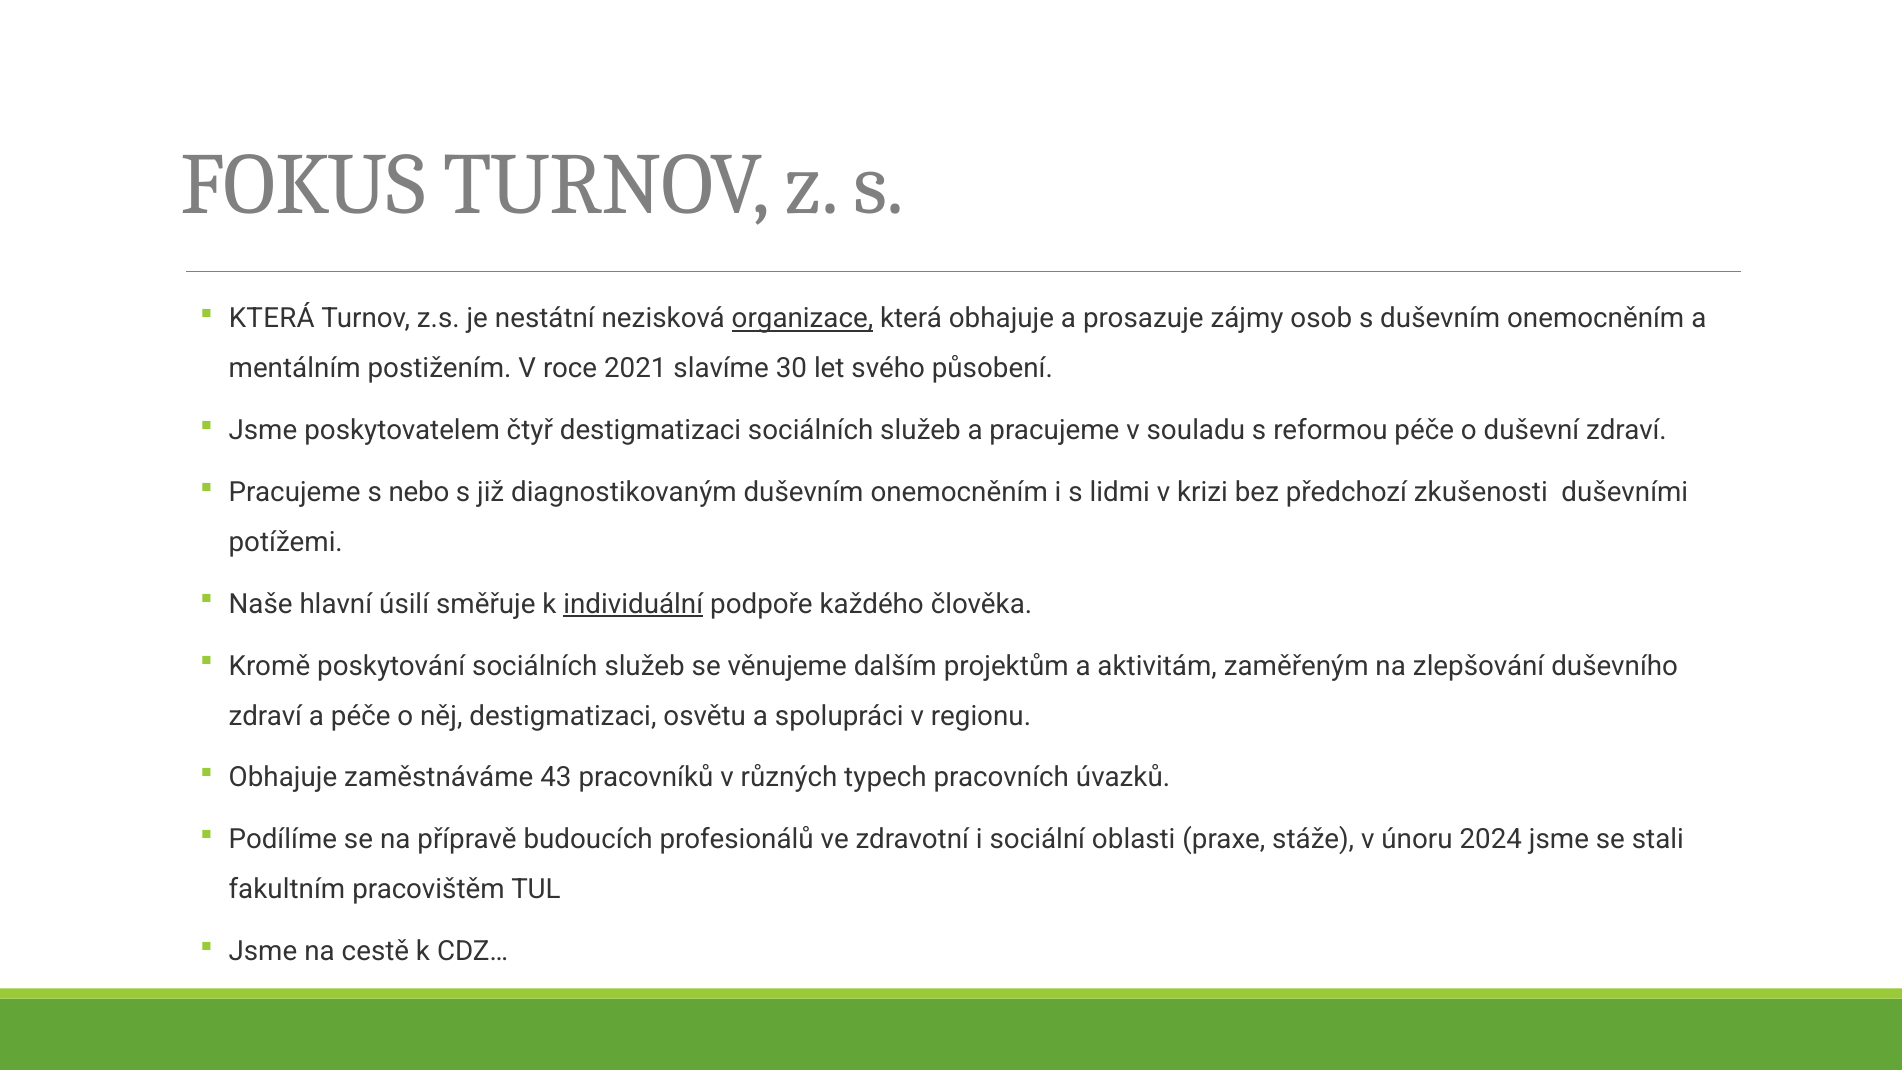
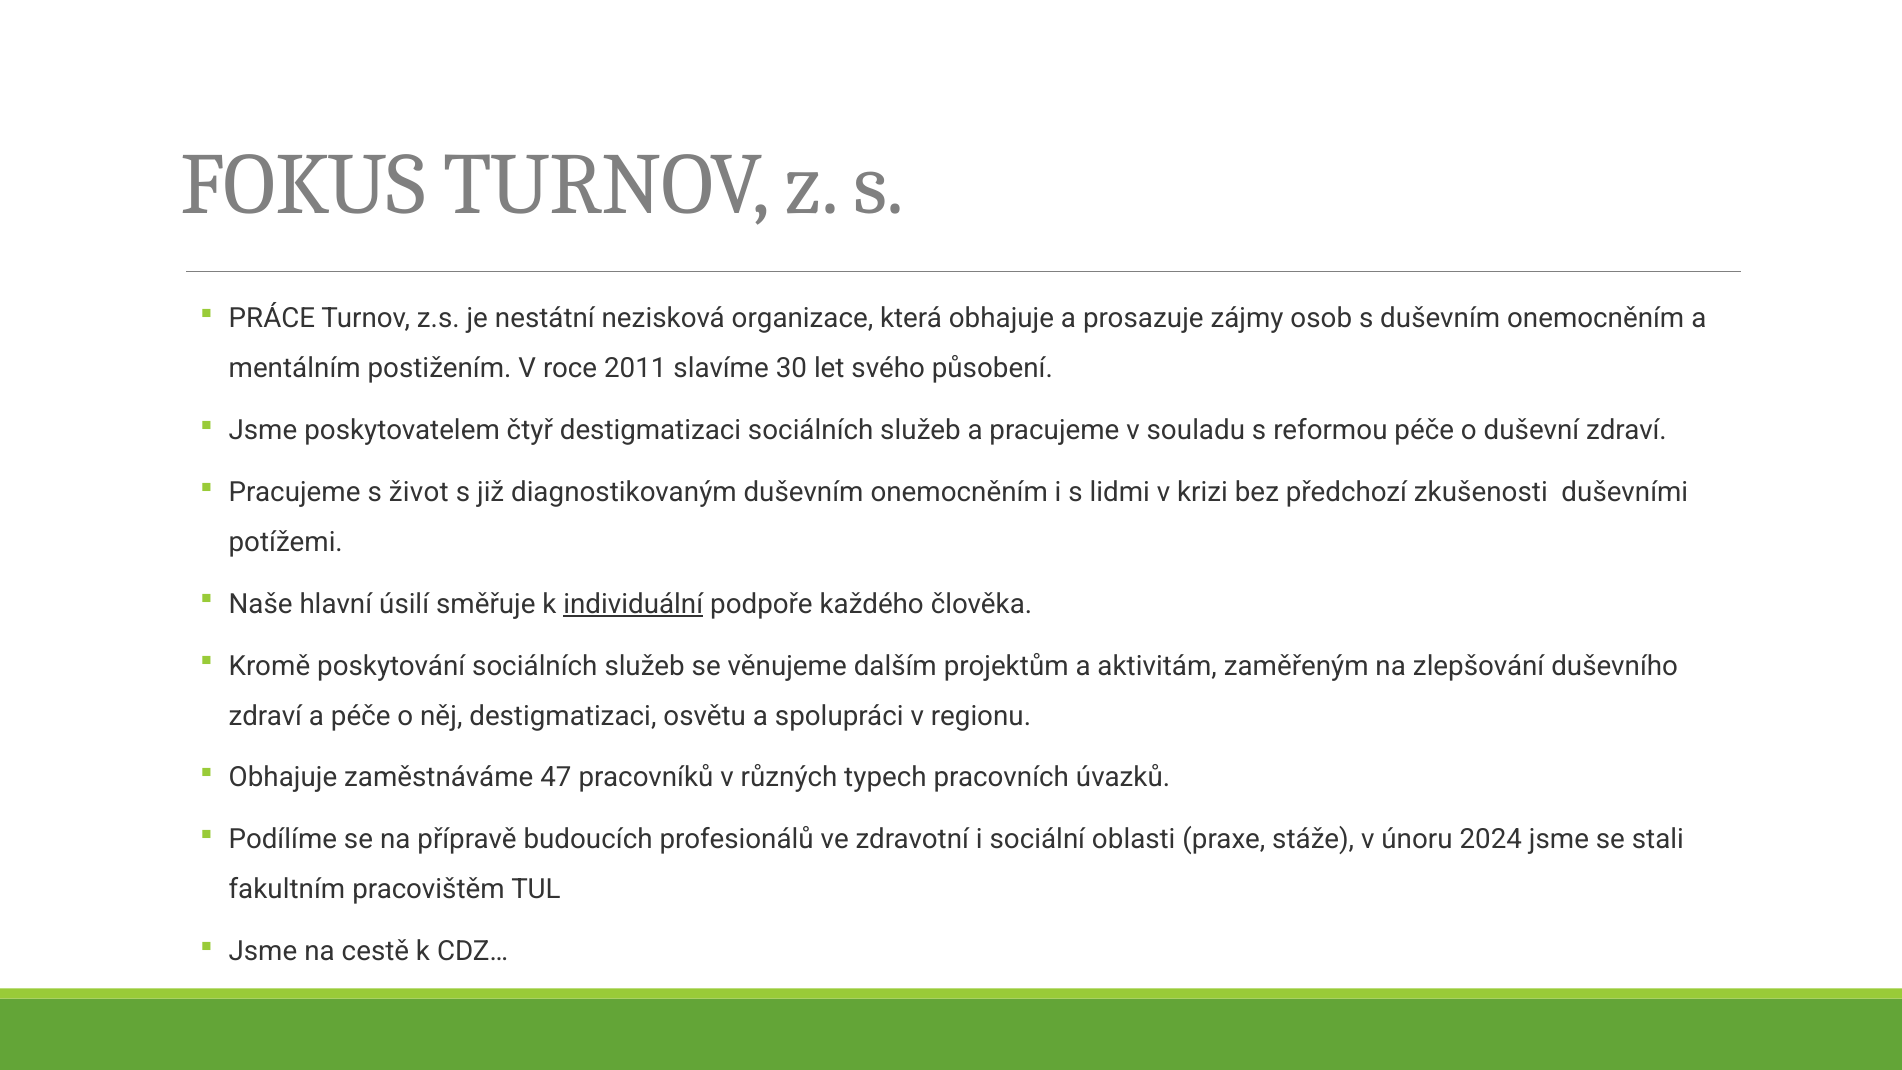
KTERÁ: KTERÁ -> PRÁCE (272, 319)
organizace underline: present -> none (802, 319)
2021: 2021 -> 2011 (635, 369)
nebo: nebo -> život (419, 492)
43: 43 -> 47 (556, 778)
